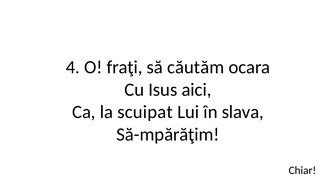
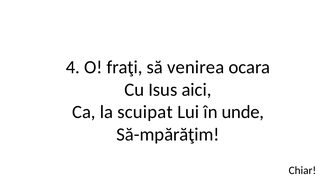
căutăm: căutăm -> venirea (196, 67)
slava: slava -> unde (243, 112)
